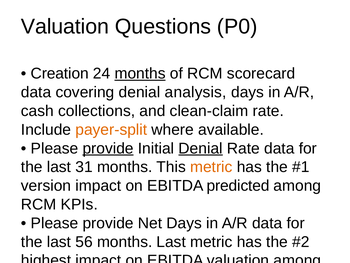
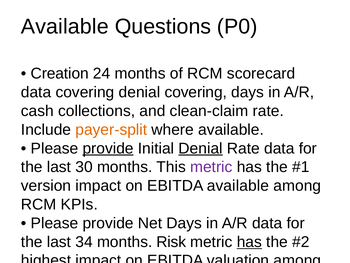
Valuation: Valuation -> Available (65, 27)
months underline: present -> none (140, 73)
denial analysis: analysis -> covering (196, 92)
31: 31 -> 30 (84, 167)
metric colour: orange -> purple (211, 167)
EBITDA predicted: predicted -> available (238, 185)
56: 56 -> 34 (84, 241)
months Last: Last -> Risk (171, 241)
has underline: none -> present (249, 241)
